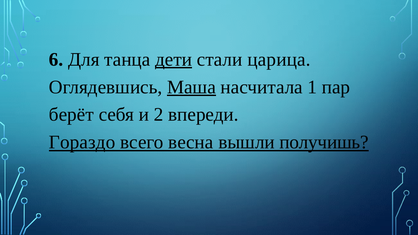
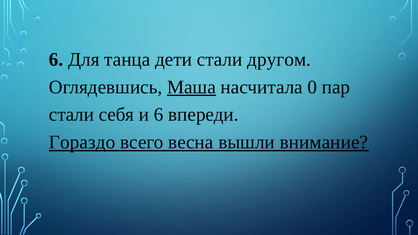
дети underline: present -> none (174, 59)
царица: царица -> другом (279, 59)
1: 1 -> 0 (312, 87)
берёт: берёт -> стали (71, 115)
и 2: 2 -> 6 (159, 115)
получишь: получишь -> внимание (324, 142)
